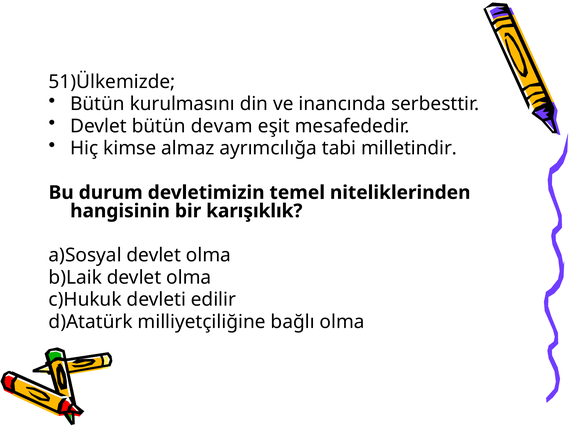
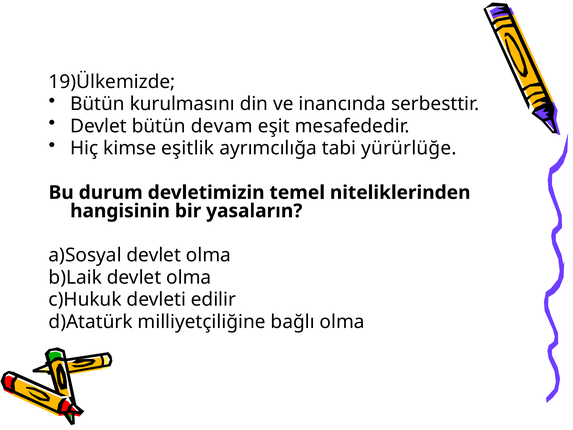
51)Ülkemizde: 51)Ülkemizde -> 19)Ülkemizde (112, 82)
almaz: almaz -> eşitlik (188, 148)
milletindir: milletindir -> yürürlüğe (409, 148)
karışıklık: karışıklık -> yasaların (254, 211)
